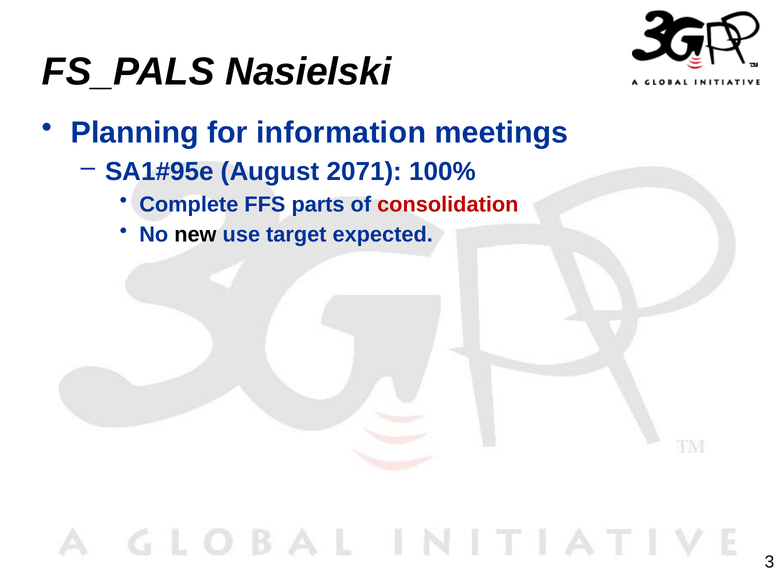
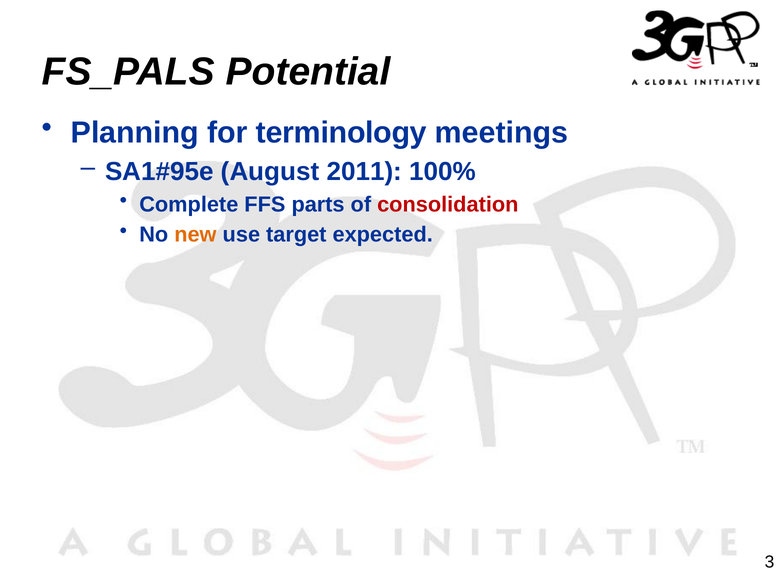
Nasielski: Nasielski -> Potential (308, 72)
information: information -> terminology (341, 133)
2071: 2071 -> 2011 (364, 171)
new colour: black -> orange (195, 235)
